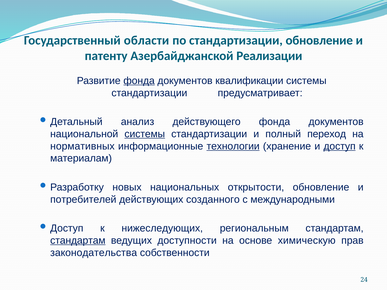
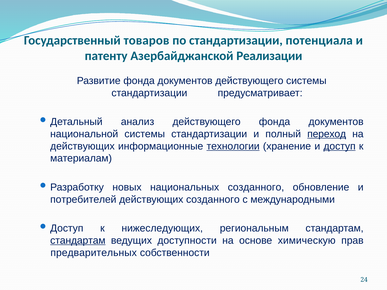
области: области -> товаров (146, 41)
стандартизации обновление: обновление -> потенциала (319, 41)
фонда underline: present -> none (139, 81)
документов квалификации: квалификации -> действующего (249, 81)
системы underline: present -> none (145, 134)
переход underline: none -> present (327, 134)
нормативных: нормативных -> действующих (82, 146)
национальных открытости: открытости -> созданного (256, 187)
законодательства: законодательства -> предварительных (94, 253)
